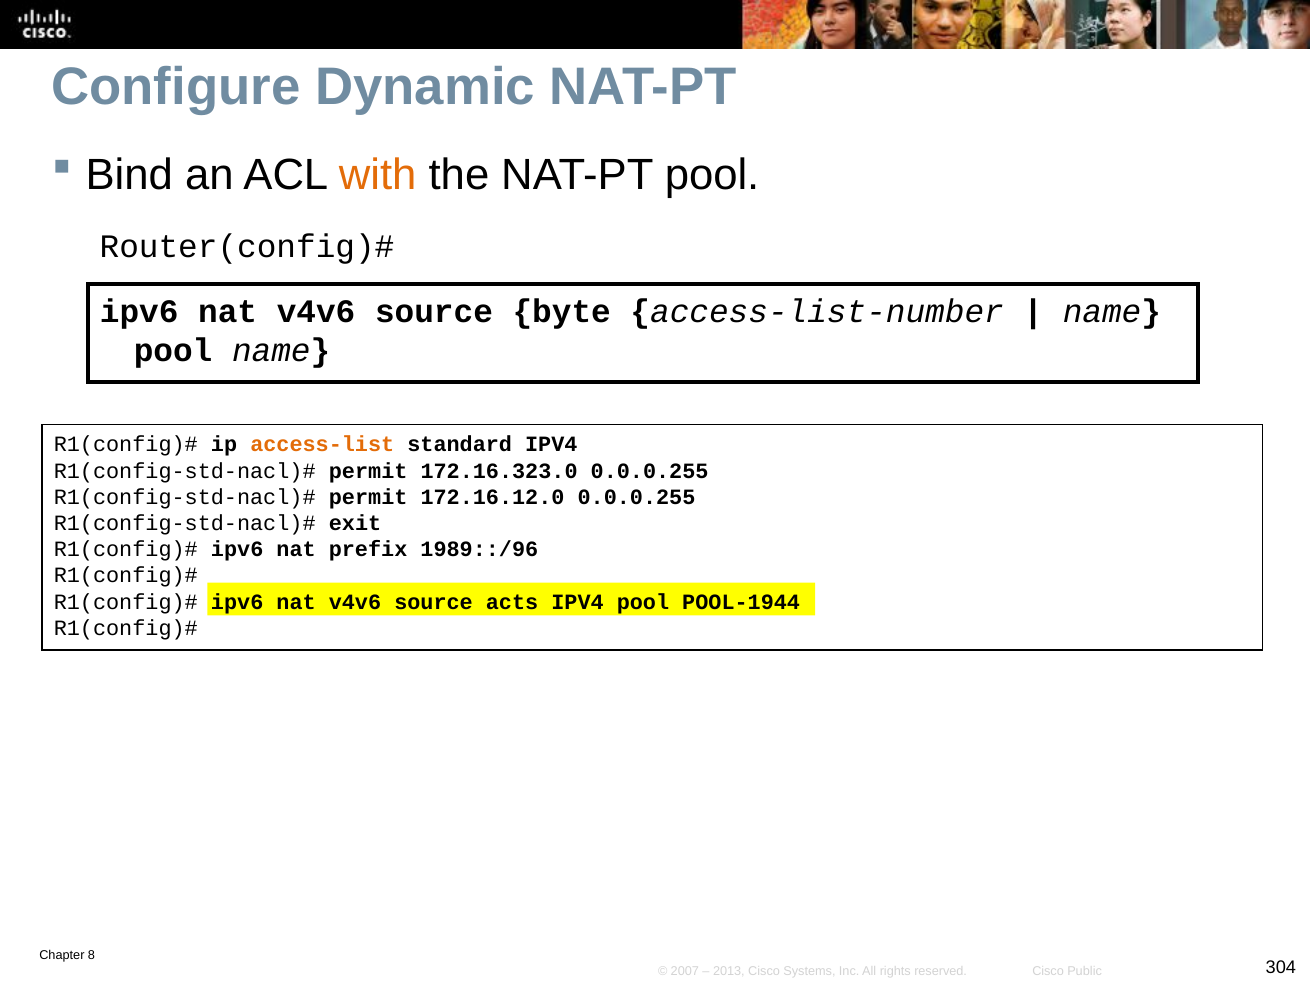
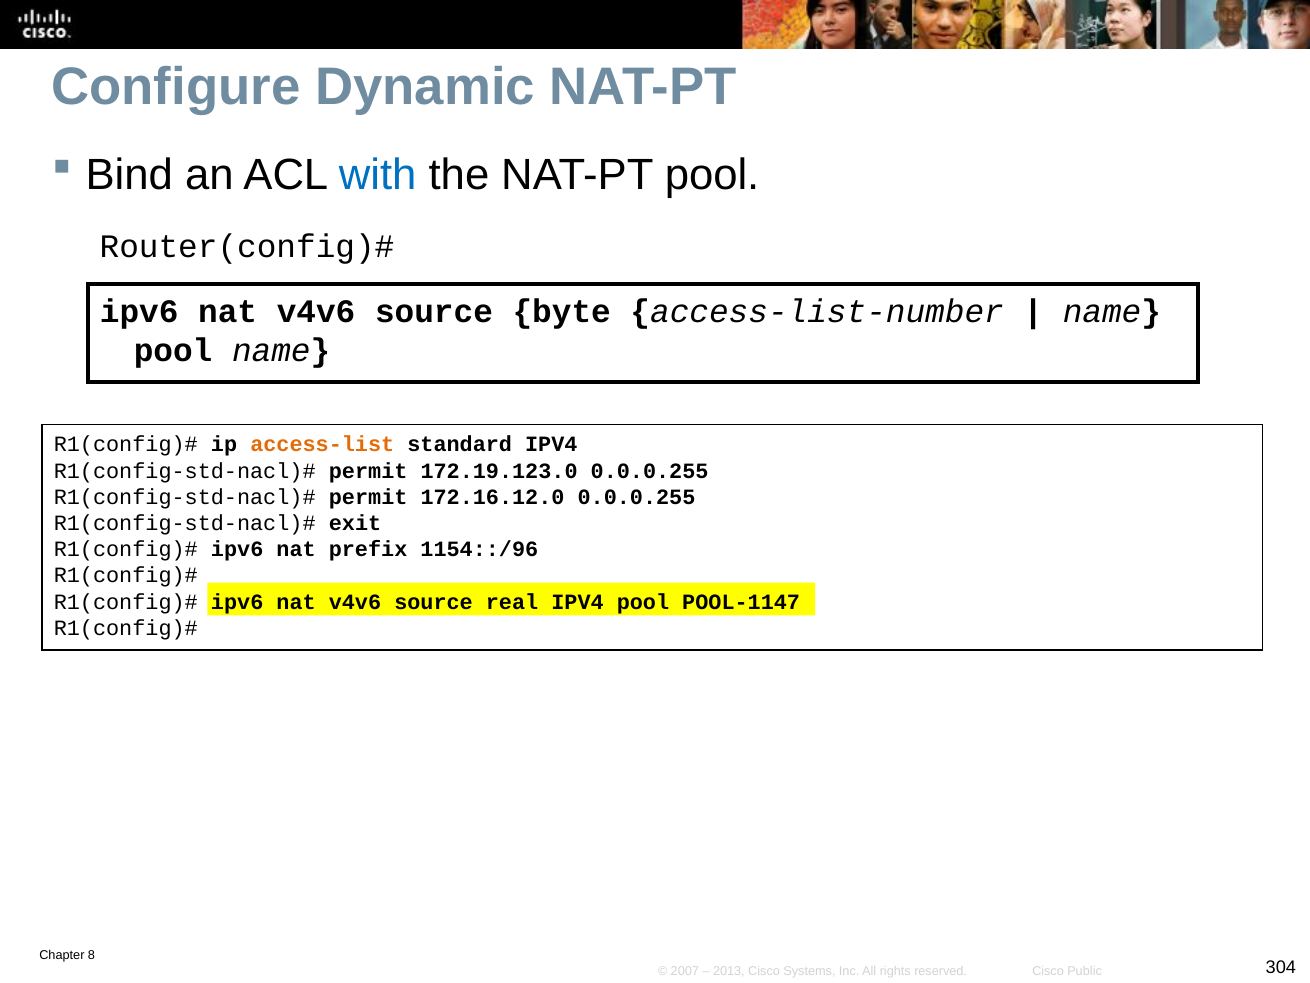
with colour: orange -> blue (378, 175)
172.16.323.0: 172.16.323.0 -> 172.19.123.0 (499, 471)
1989::/96: 1989::/96 -> 1154::/96 (479, 549)
acts: acts -> real (512, 602)
POOL-1944: POOL-1944 -> POOL-1147 (741, 602)
